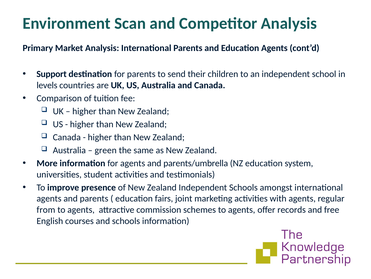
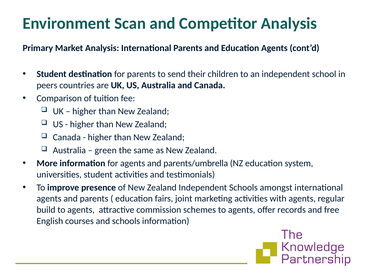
Support: Support -> Student (52, 74)
levels: levels -> peers (47, 85)
from: from -> build (46, 209)
